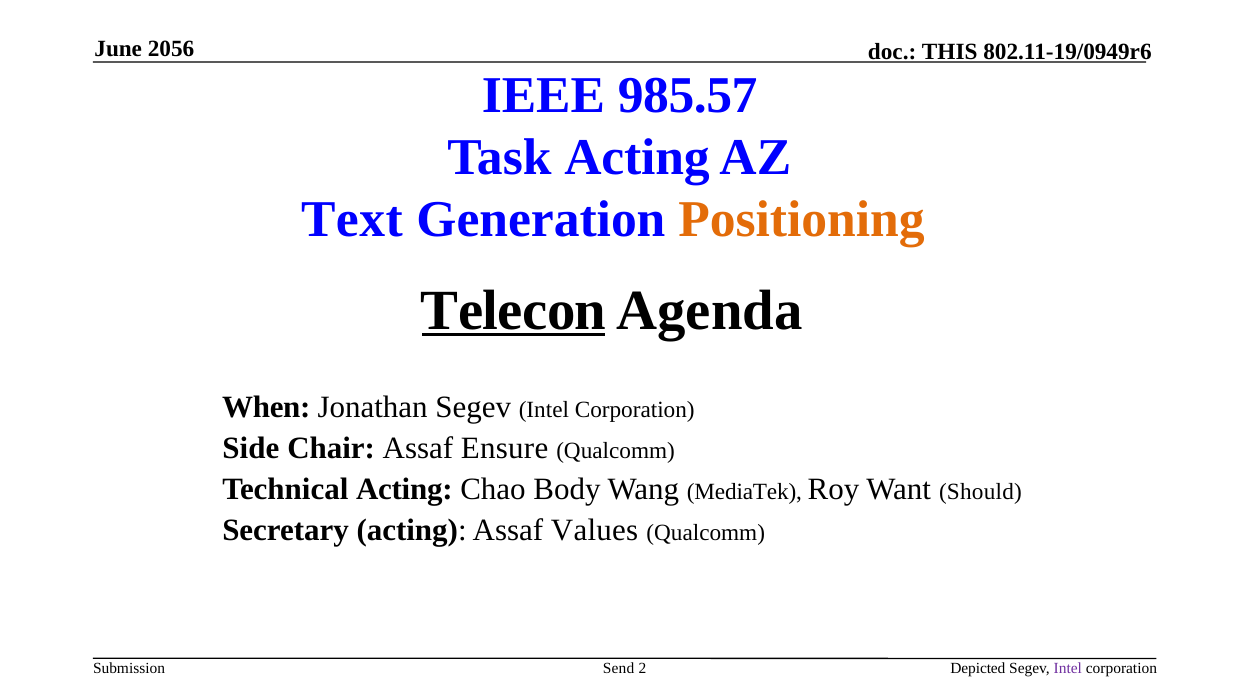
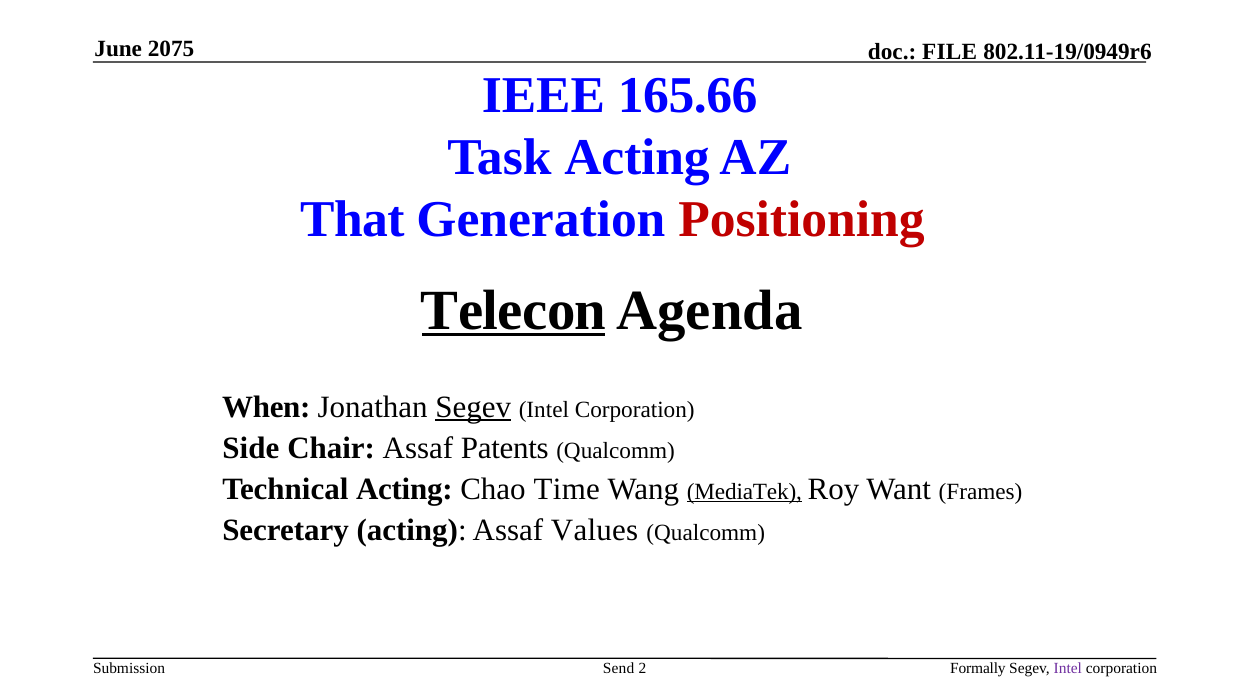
2056: 2056 -> 2075 (171, 49)
THIS: THIS -> FILE (950, 52)
985.57: 985.57 -> 165.66 (688, 96)
Text: Text -> That (352, 220)
Positioning colour: orange -> red (801, 220)
Segev underline: none -> present (473, 407)
Ensure: Ensure -> Patents (505, 448)
Body: Body -> Time (567, 489)
MediaTek underline: none -> present (744, 492)
Should: Should -> Frames (981, 492)
Depicted: Depicted -> Formally (978, 668)
